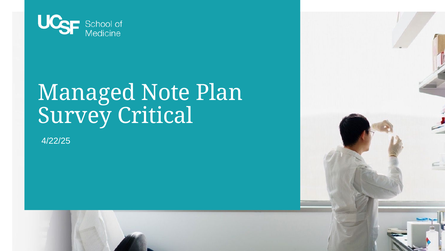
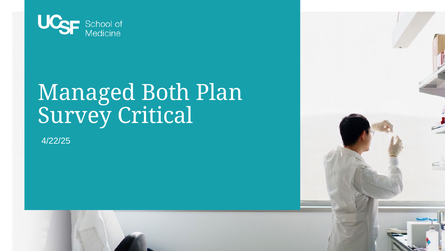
Note: Note -> Both (166, 93)
